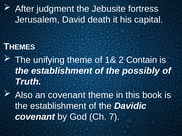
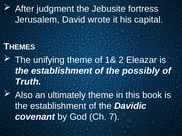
death: death -> wrote (99, 20)
Contain: Contain -> Eleazar (142, 60)
an covenant: covenant -> ultimately (67, 95)
